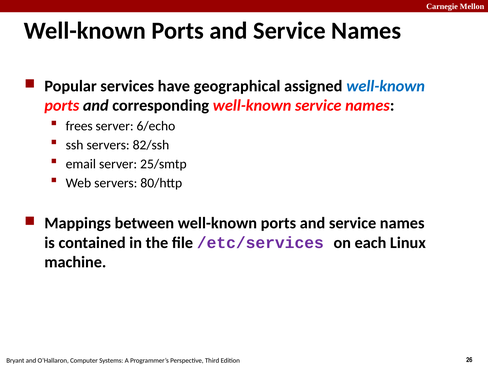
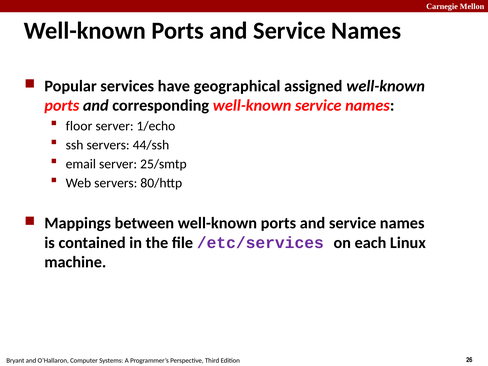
well-known colour: blue -> black (386, 86)
frees: frees -> floor (79, 126)
6/echo: 6/echo -> 1/echo (156, 126)
82/ssh: 82/ssh -> 44/ssh (151, 145)
